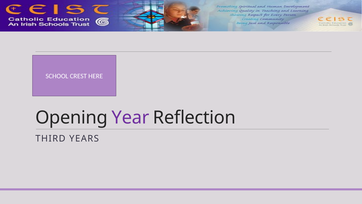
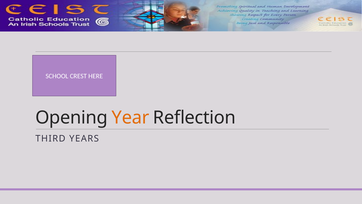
Year colour: purple -> orange (130, 117)
